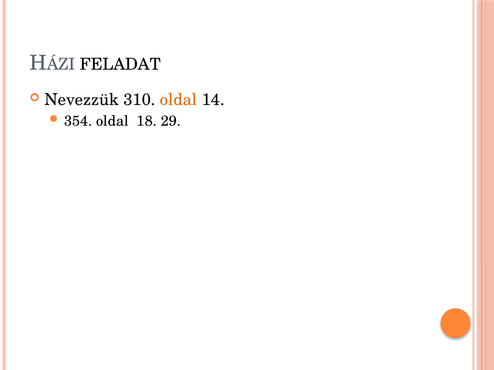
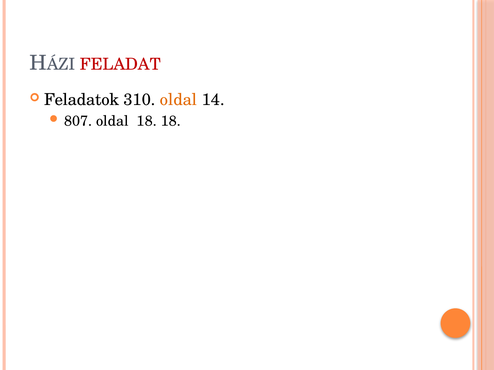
FELADAT colour: black -> red (120, 65)
Nevezzük: Nevezzük -> Feladatok (82, 100)
354: 354 -> 807 (78, 121)
18 29: 29 -> 18 (171, 121)
